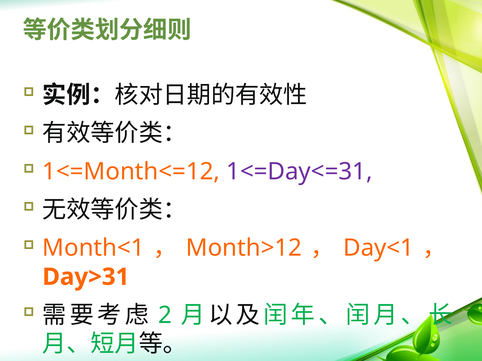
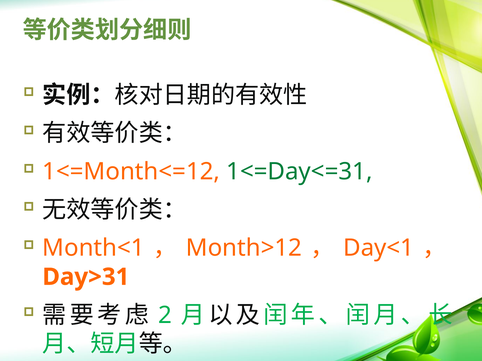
1<=Day<=31 colour: purple -> green (299, 172)
